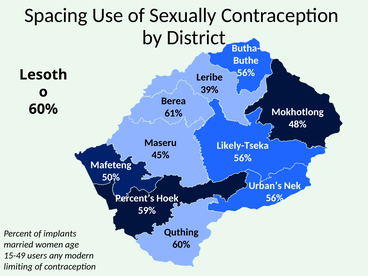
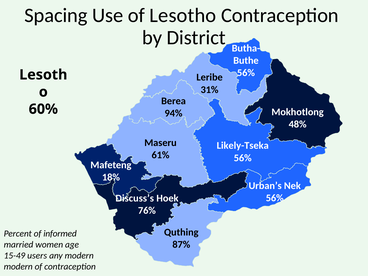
Sexually: Sexually -> Lesotho (183, 15)
39%: 39% -> 31% (210, 90)
61%: 61% -> 94% (174, 113)
45%: 45% -> 61% (161, 155)
50%: 50% -> 18% (111, 177)
Percent’s: Percent’s -> Discuss’s (135, 198)
59%: 59% -> 76% (147, 211)
implants: implants -> informed (60, 234)
60%: 60% -> 87% (181, 244)
limiting: limiting -> modern (18, 267)
